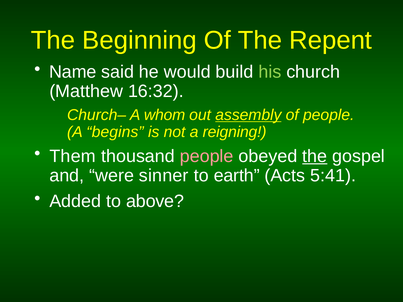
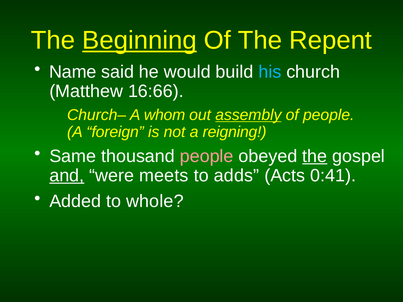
Beginning underline: none -> present (140, 40)
his colour: light green -> light blue (270, 72)
16:32: 16:32 -> 16:66 (156, 91)
begins: begins -> foreign (115, 132)
Them: Them -> Same (73, 156)
and underline: none -> present (67, 176)
sinner: sinner -> meets (164, 176)
earth: earth -> adds (236, 176)
5:41: 5:41 -> 0:41 (333, 176)
above: above -> whole (155, 201)
